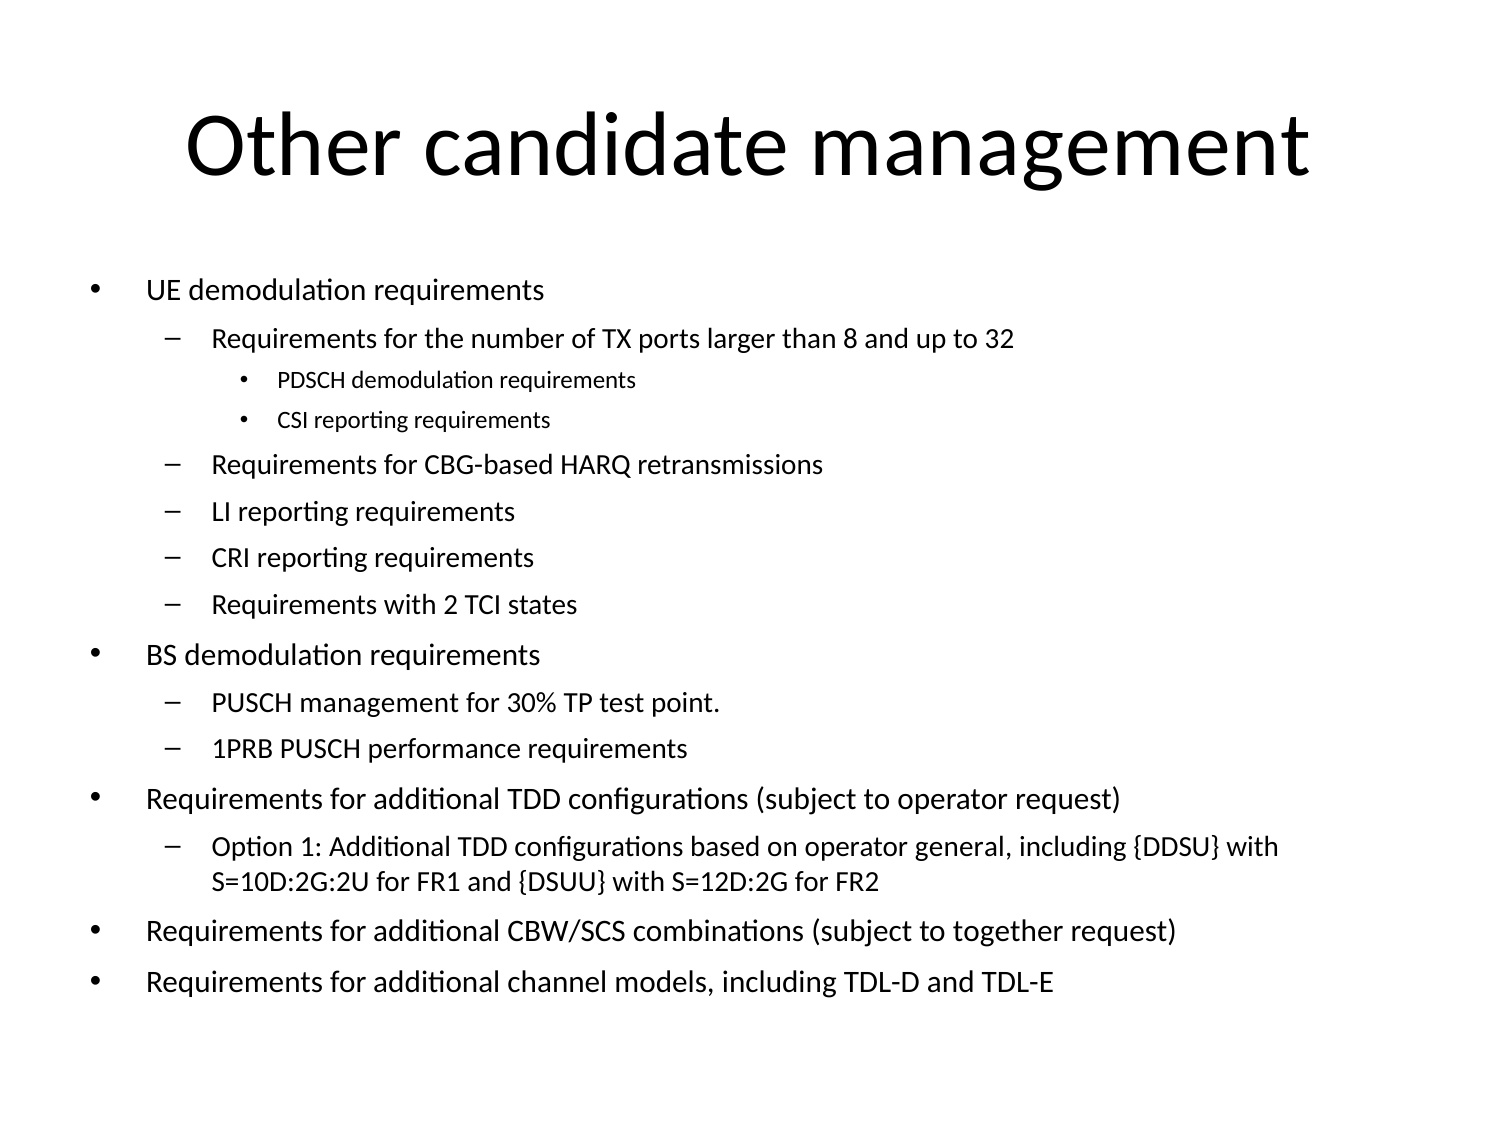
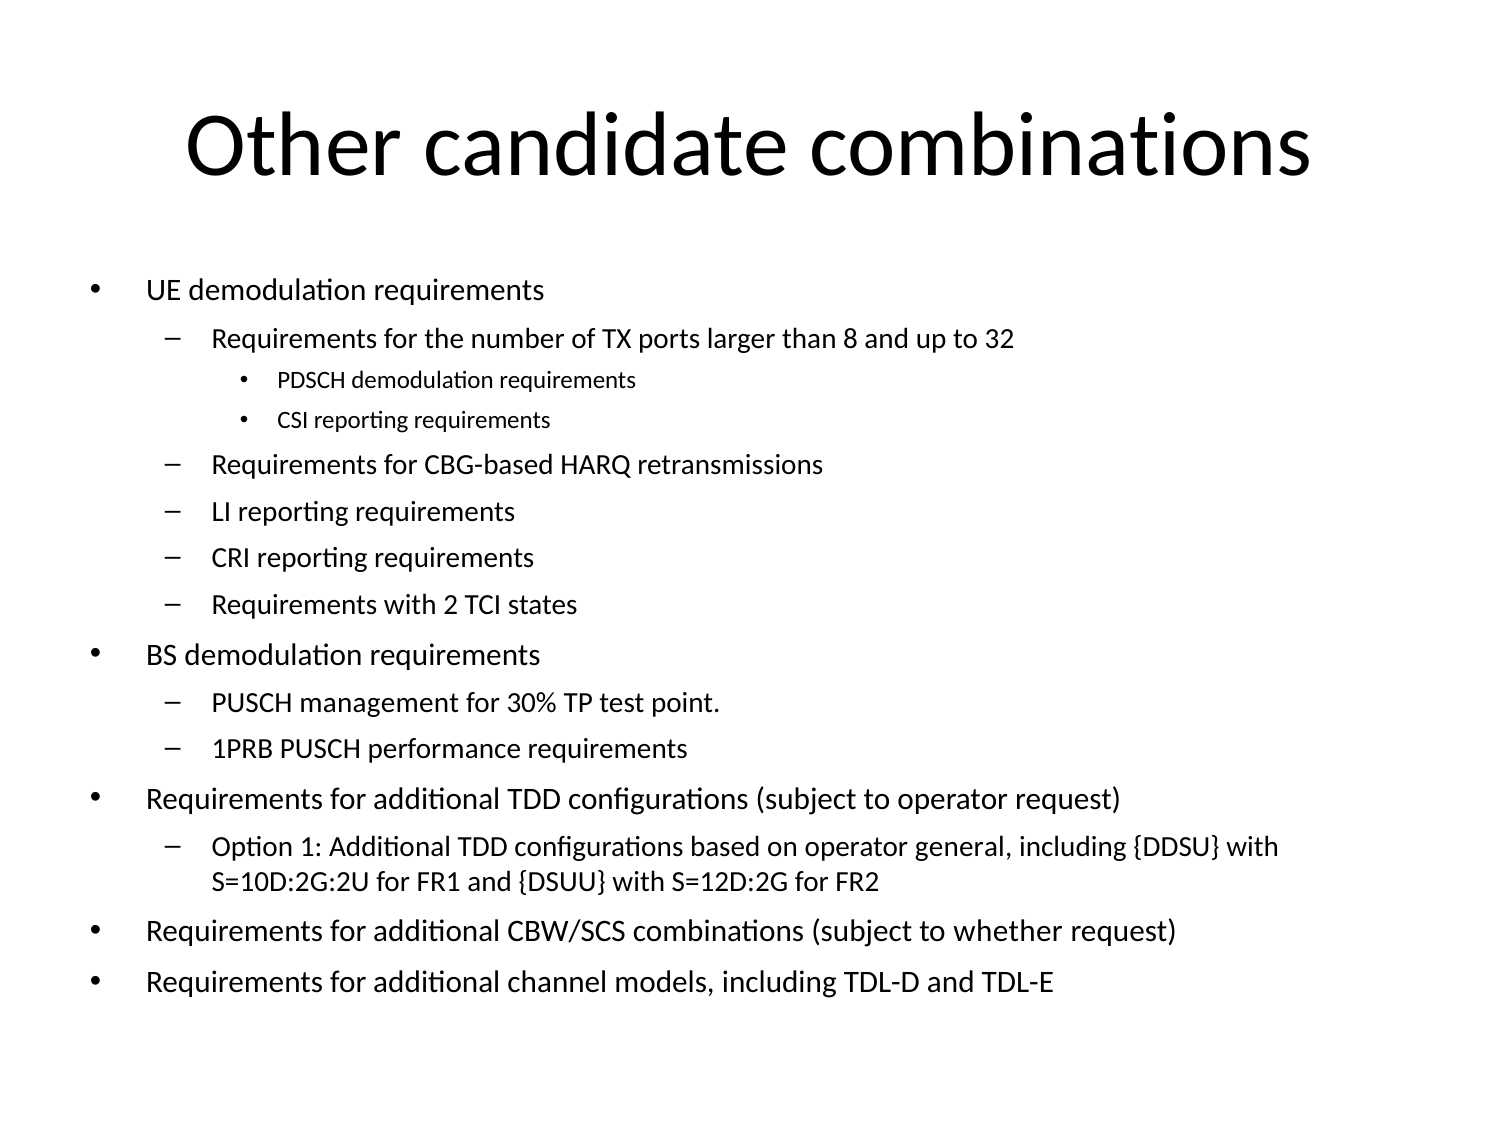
candidate management: management -> combinations (1061, 145)
together: together -> whether (1008, 932)
